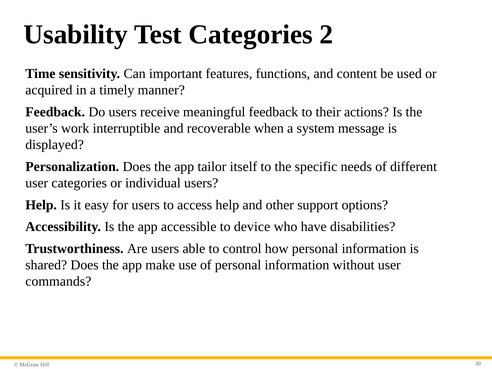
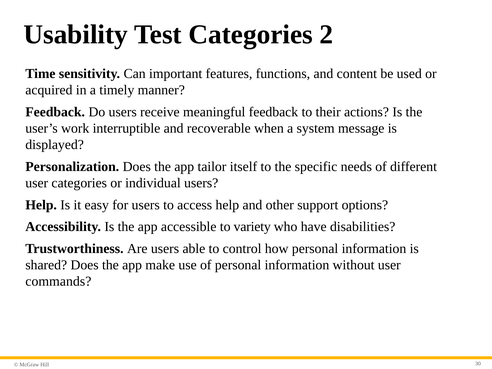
device: device -> variety (252, 227)
